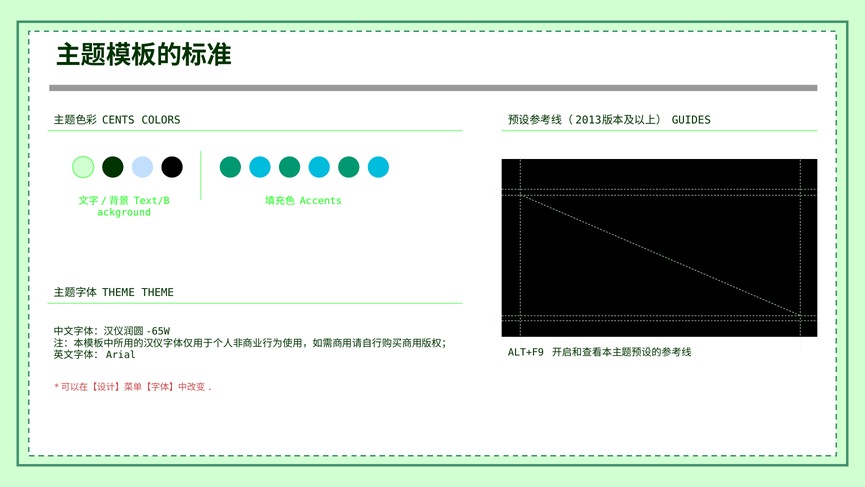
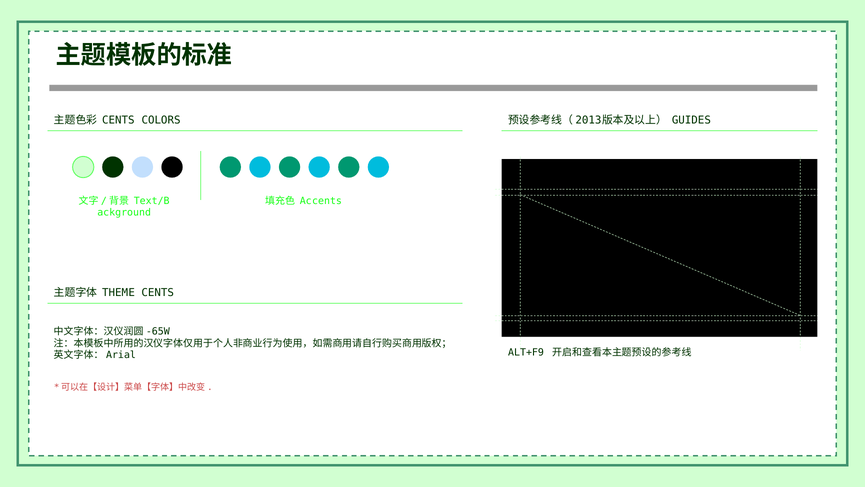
E THEME: THEME -> CENTS (158, 293)
